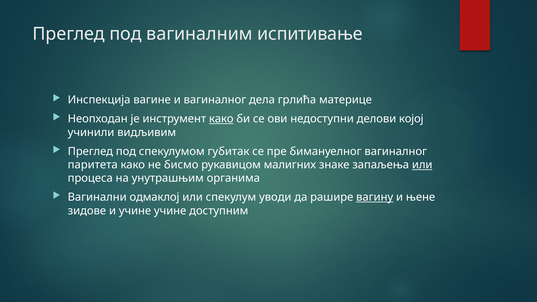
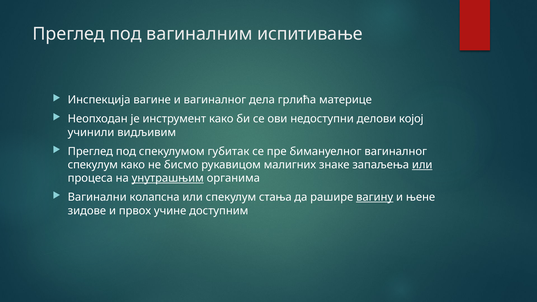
како underline: present -> none (221, 119)
паритета: паритета -> спекулум (93, 165)
унутрашњим underline: none -> present (168, 178)
одмаклој: одмаклој -> колапсна (155, 197)
уводи: уводи -> стања (275, 197)
и учине: учине -> првох (135, 211)
